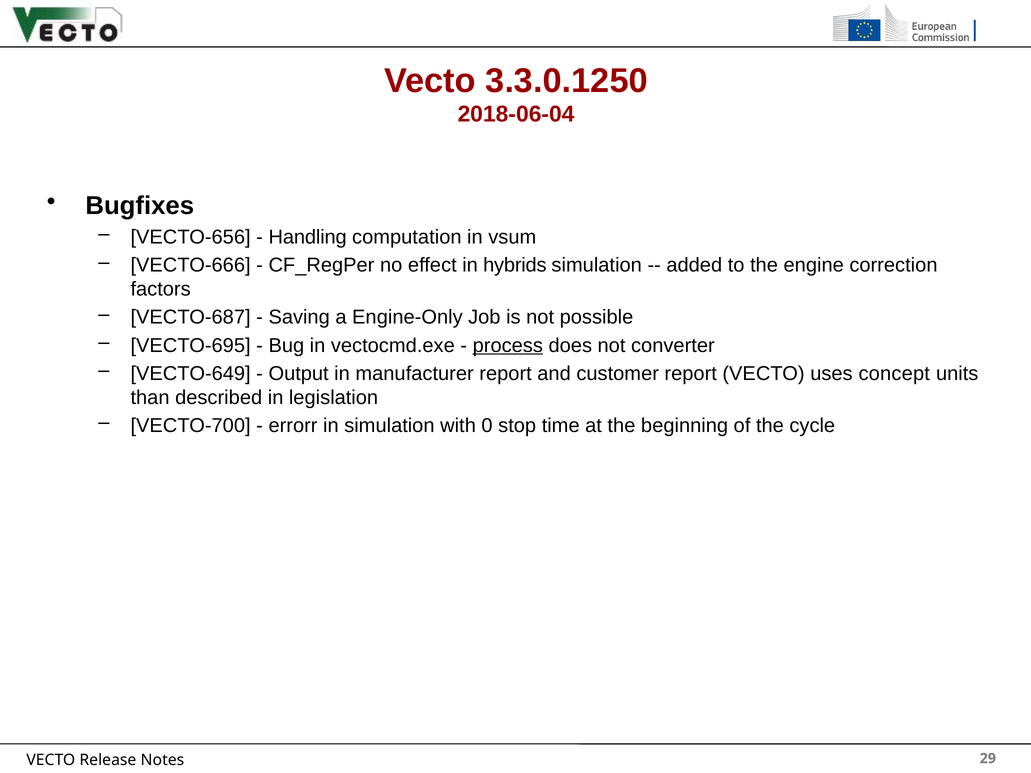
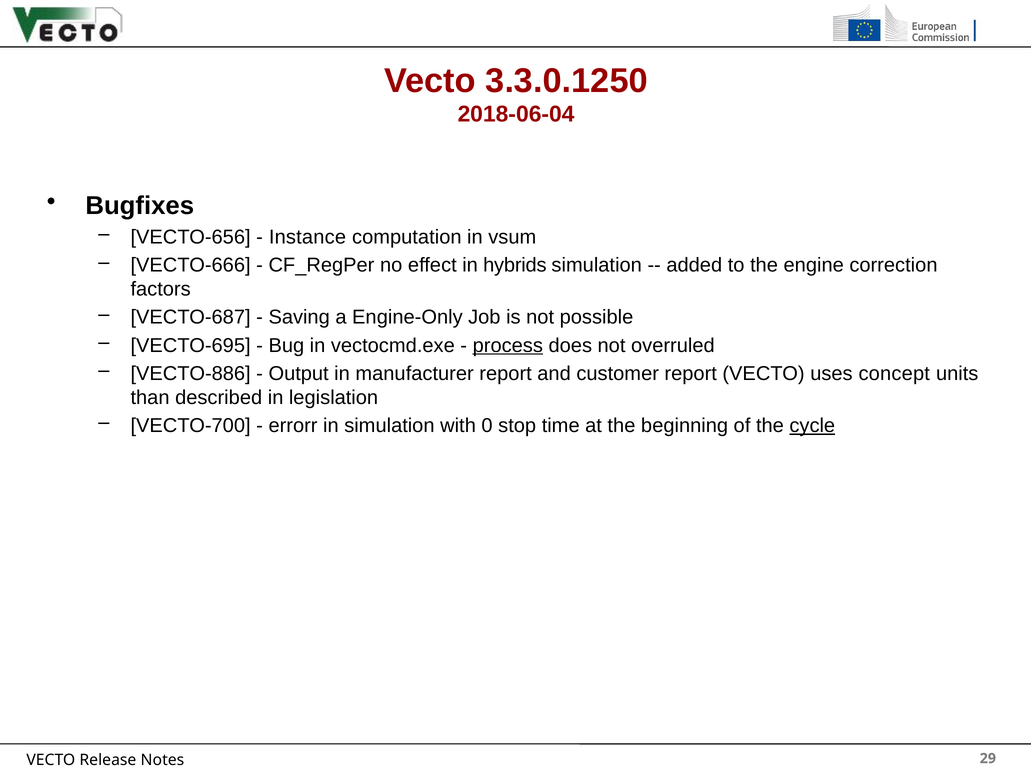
Handling: Handling -> Instance (307, 237)
converter: converter -> overruled (673, 346)
VECTO-649: VECTO-649 -> VECTO-886 (191, 374)
cycle underline: none -> present (812, 426)
